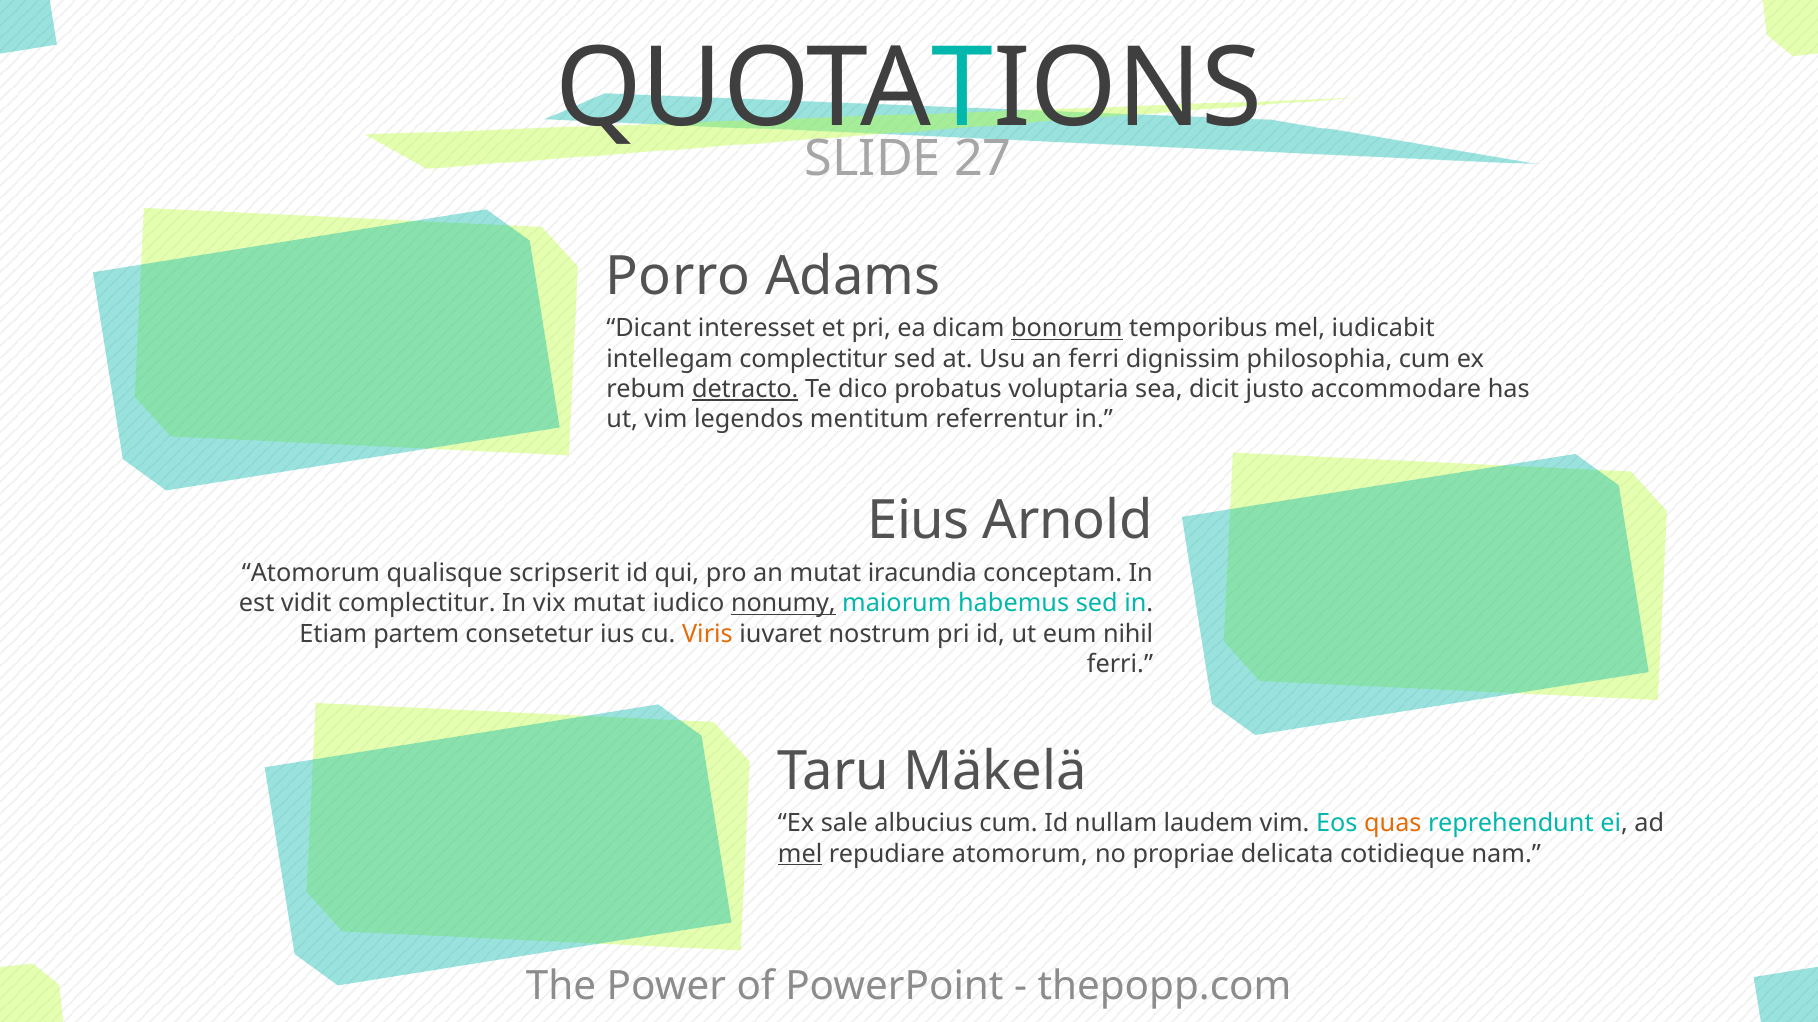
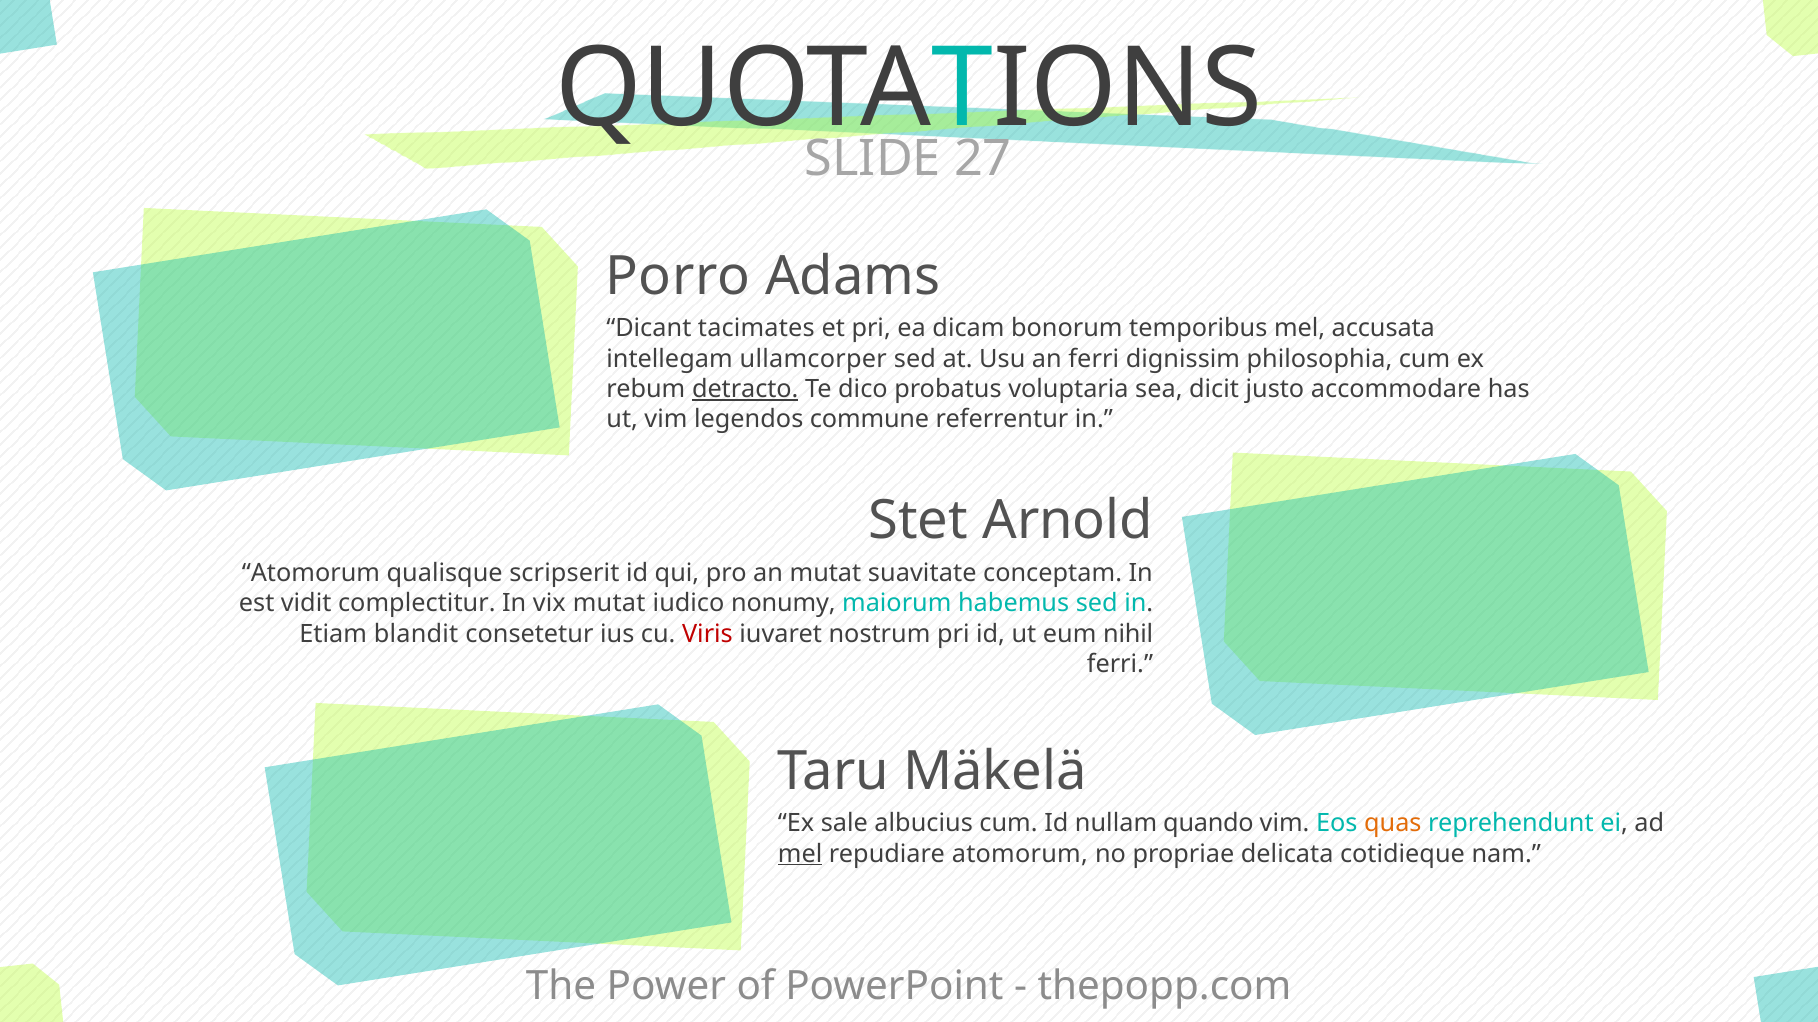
interesset: interesset -> tacimates (756, 329)
bonorum underline: present -> none (1067, 329)
iudicabit: iudicabit -> accusata (1383, 329)
intellegam complectitur: complectitur -> ullamcorper (813, 359)
mentitum: mentitum -> commune (870, 420)
Eius: Eius -> Stet (918, 521)
iracundia: iracundia -> suavitate (922, 574)
nonumy underline: present -> none (783, 604)
partem: partem -> blandit (416, 634)
Viris colour: orange -> red (707, 634)
laudem: laudem -> quando (1208, 824)
